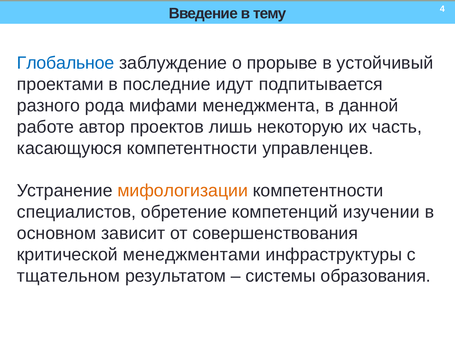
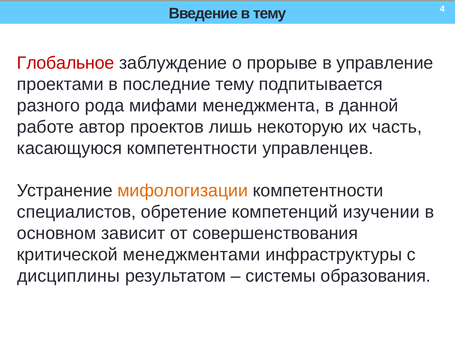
Глобальное colour: blue -> red (66, 63)
устойчивый: устойчивый -> управление (385, 63)
последние идут: идут -> тему (235, 84)
тщательном: тщательном -> дисциплины (69, 275)
